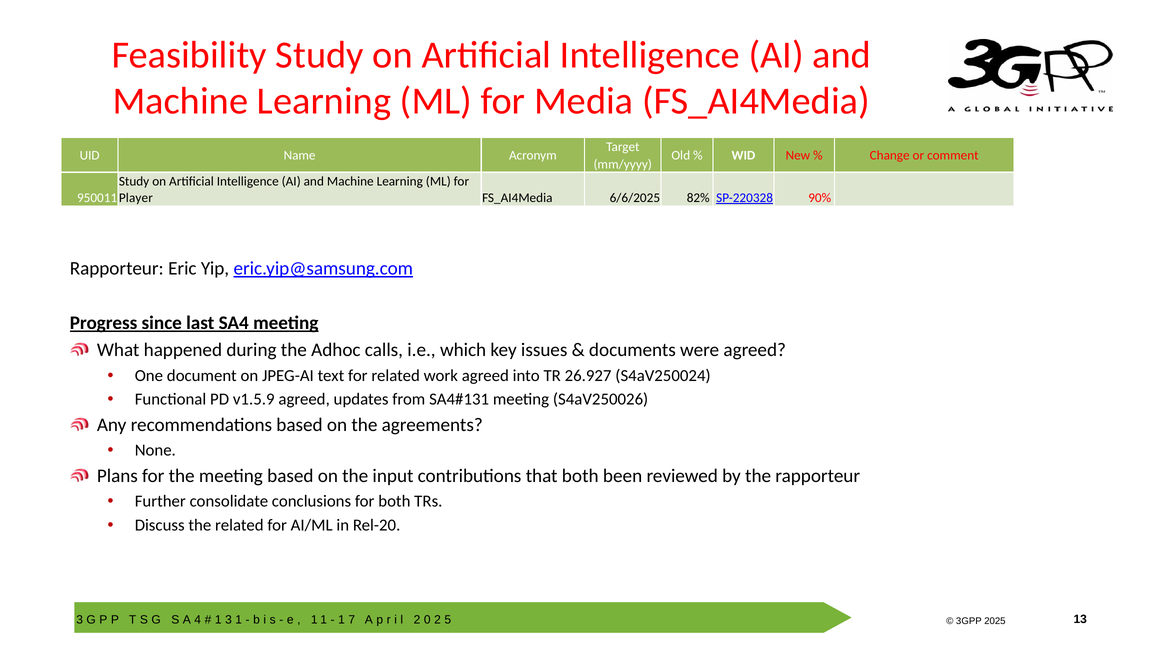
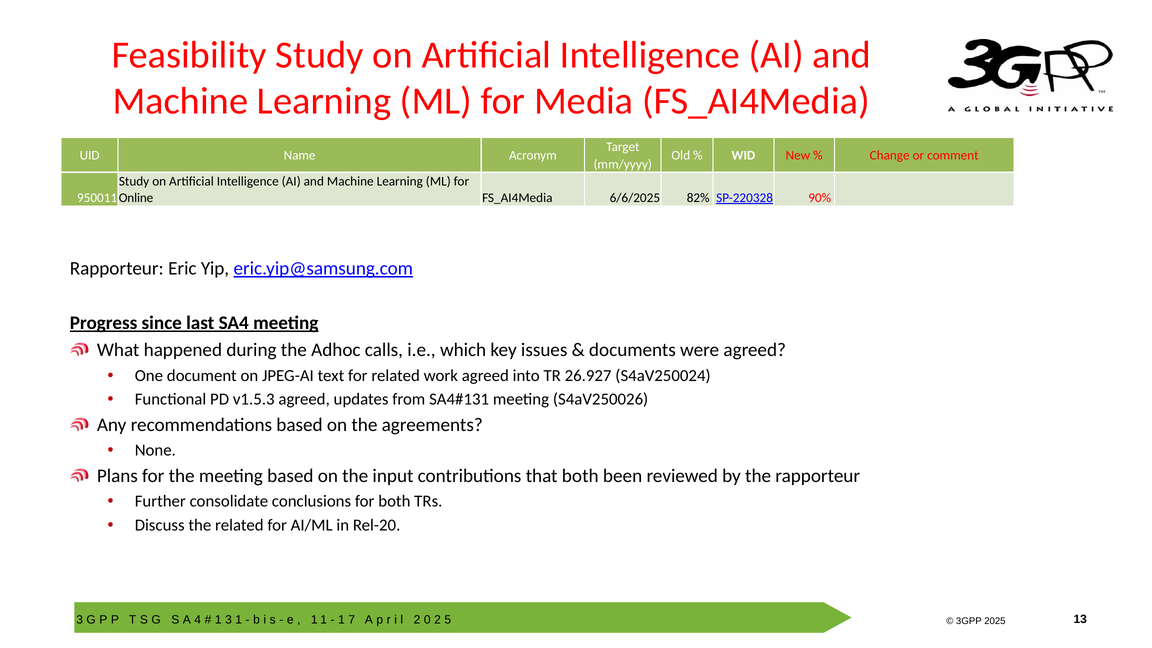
Player: Player -> Online (136, 198)
v1.5.9: v1.5.9 -> v1.5.3 (254, 399)
